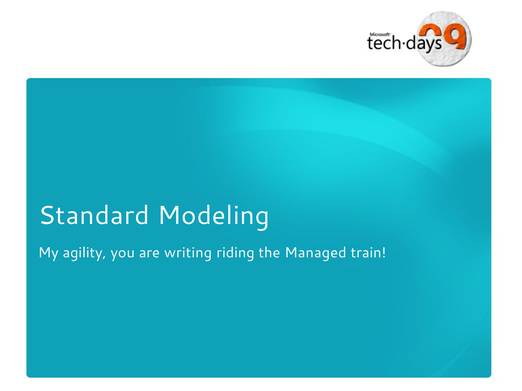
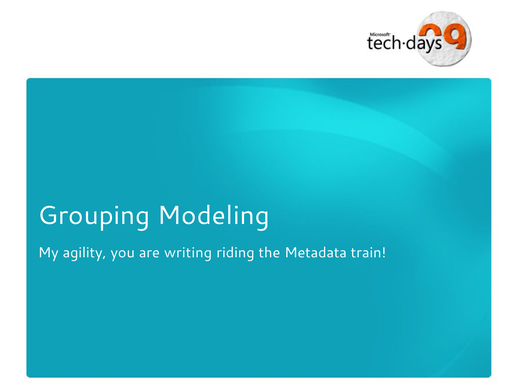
Standard: Standard -> Grouping (94, 216)
Managed: Managed -> Metadata (316, 253)
